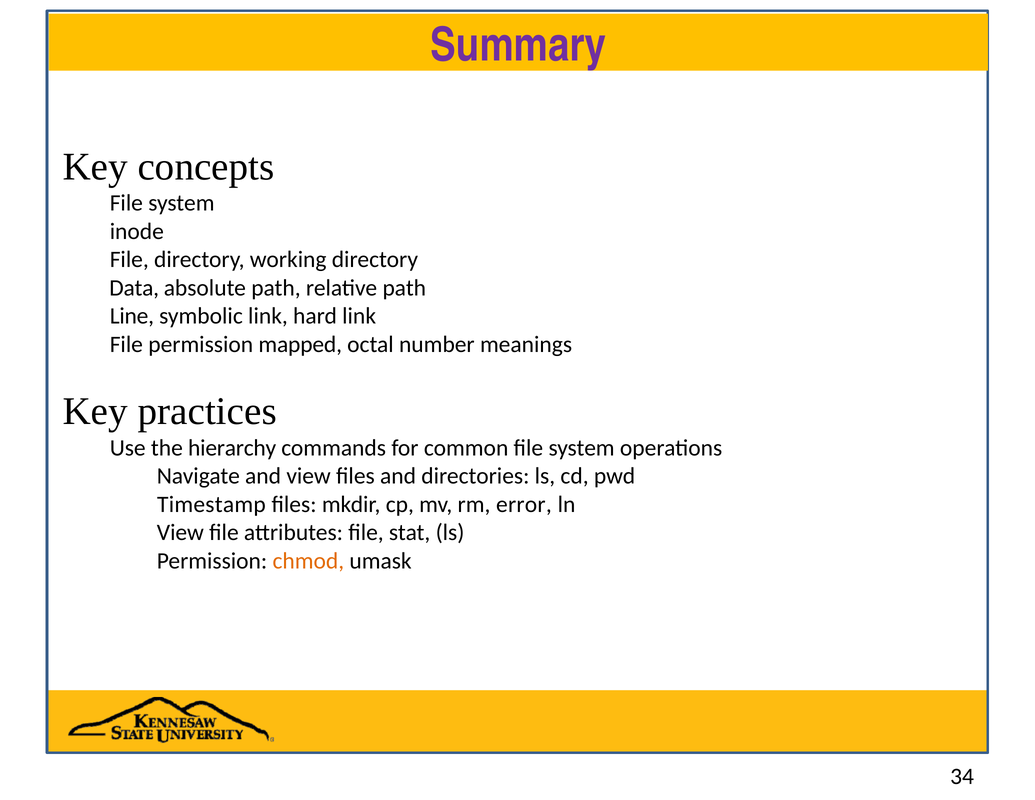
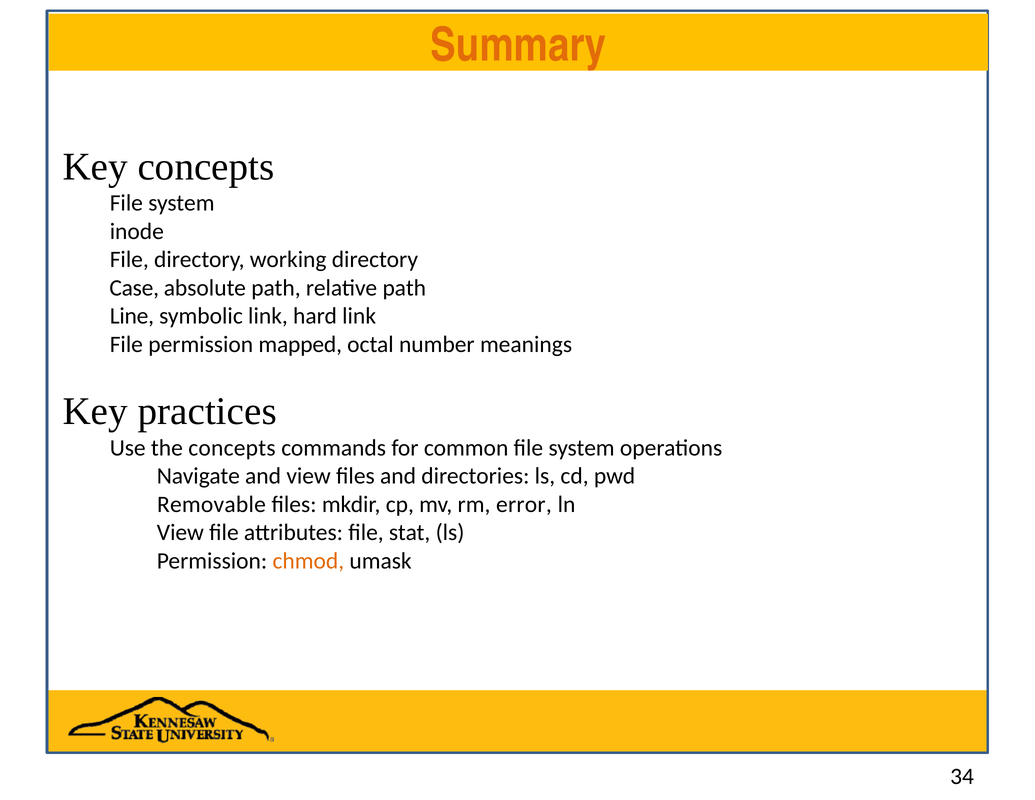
Summary colour: purple -> orange (518, 45)
Data: Data -> Case (134, 288)
the hierarchy: hierarchy -> concepts (232, 448)
Timestamp: Timestamp -> Removable (211, 504)
